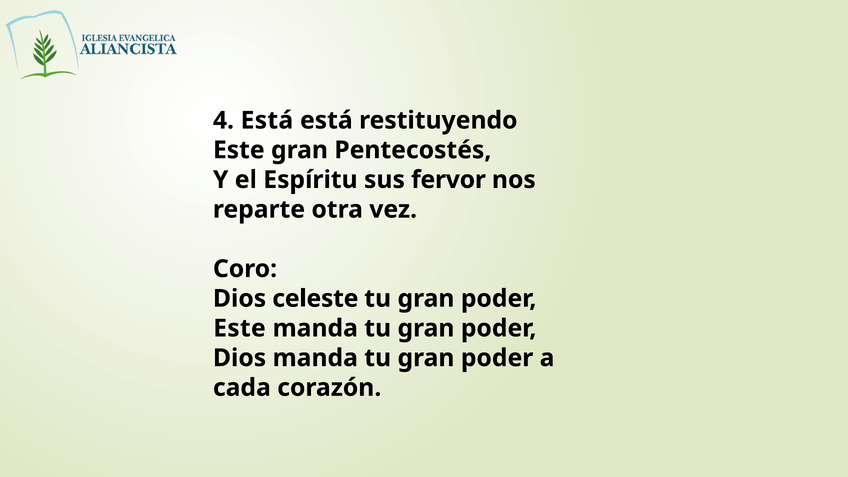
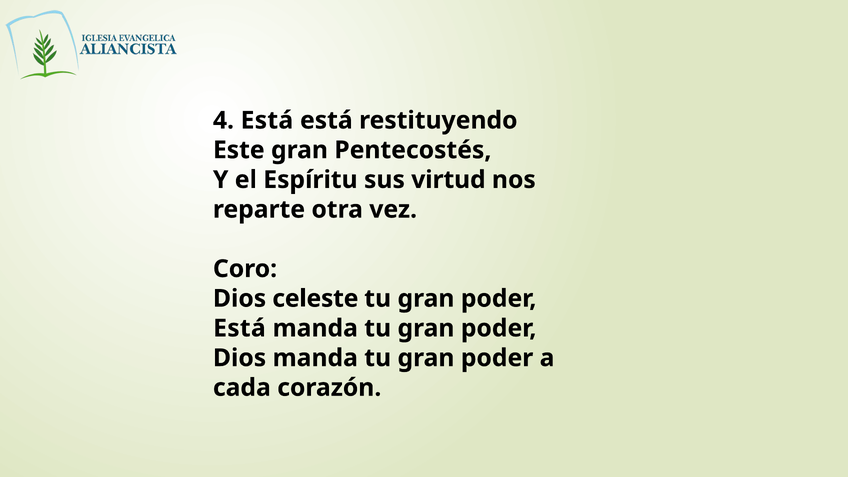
fervor: fervor -> virtud (448, 180)
Este: Este -> Está (239, 328)
